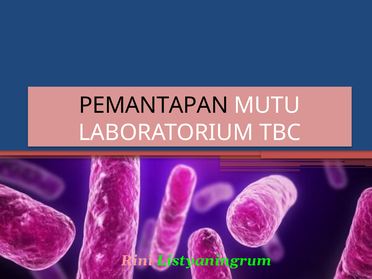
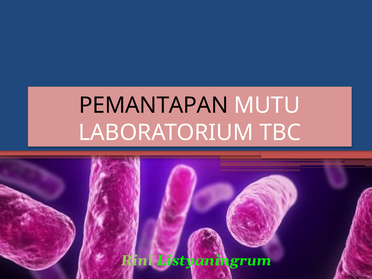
Rini colour: pink -> light green (137, 261)
